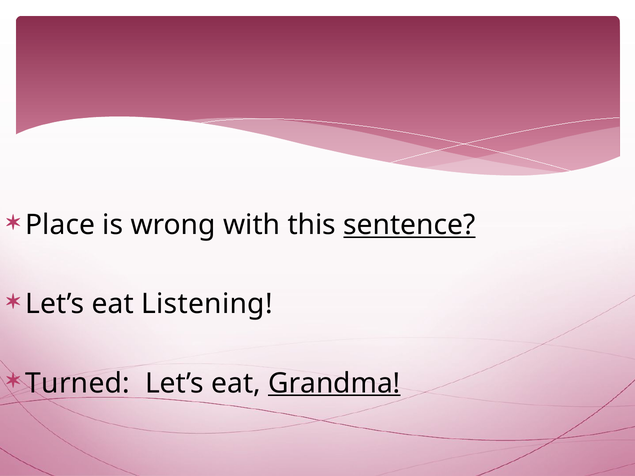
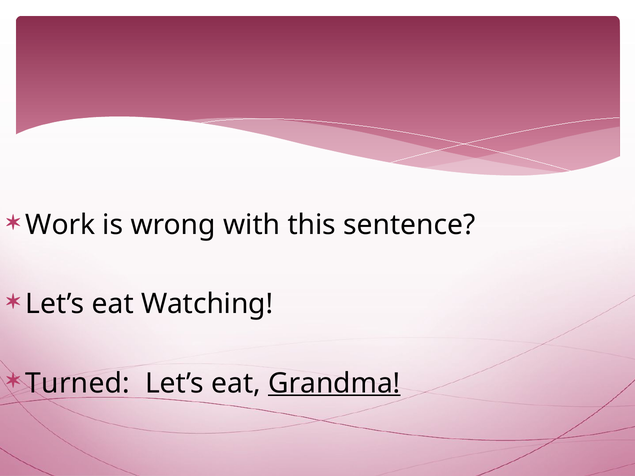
Place: Place -> Work (60, 225)
sentence underline: present -> none (409, 225)
Listening: Listening -> Watching (207, 304)
